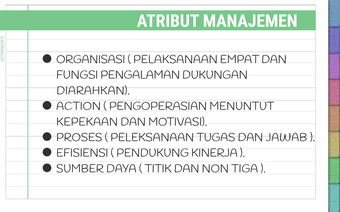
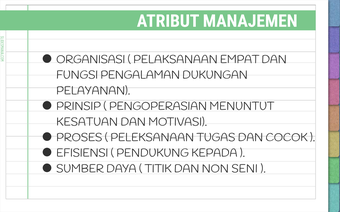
DIARAHKAN: DIARAHKAN -> PELAYANAN (93, 91)
ACTION: ACTION -> PRINSIP (79, 106)
KEPEKAAN: KEPEKAAN -> KESATUAN (87, 122)
JAWAB: JAWAB -> COCOK (287, 138)
KINERJA: KINERJA -> KEPADA (214, 153)
TIGA: TIGA -> SENI (245, 169)
